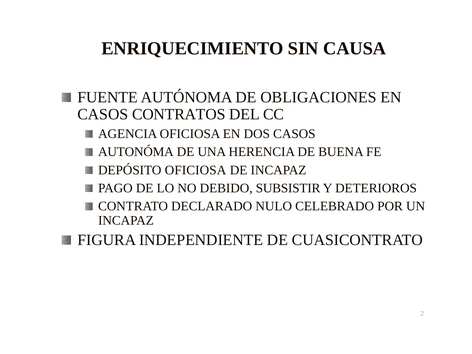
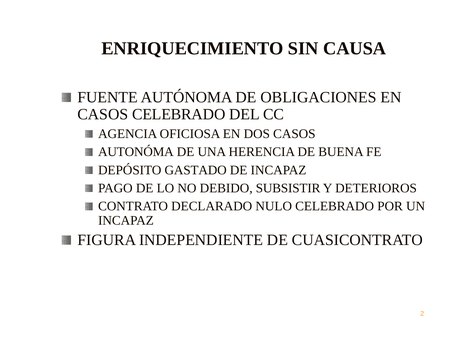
CASOS CONTRATOS: CONTRATOS -> CELEBRADO (179, 114)
DEPÓSITO OFICIOSA: OFICIOSA -> GASTADO (196, 170)
